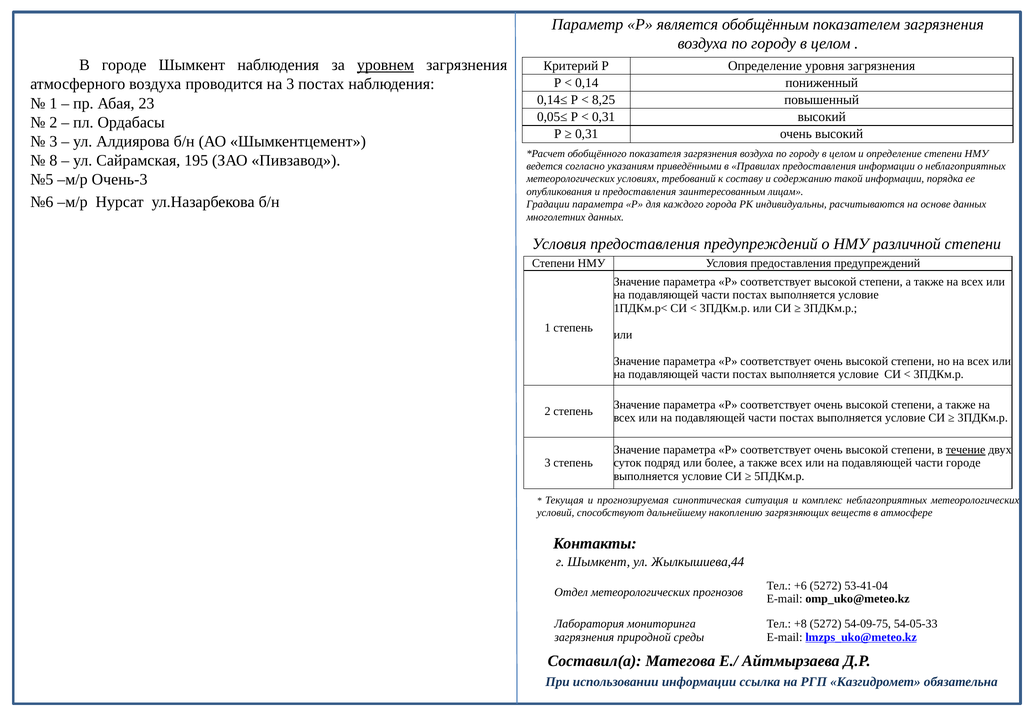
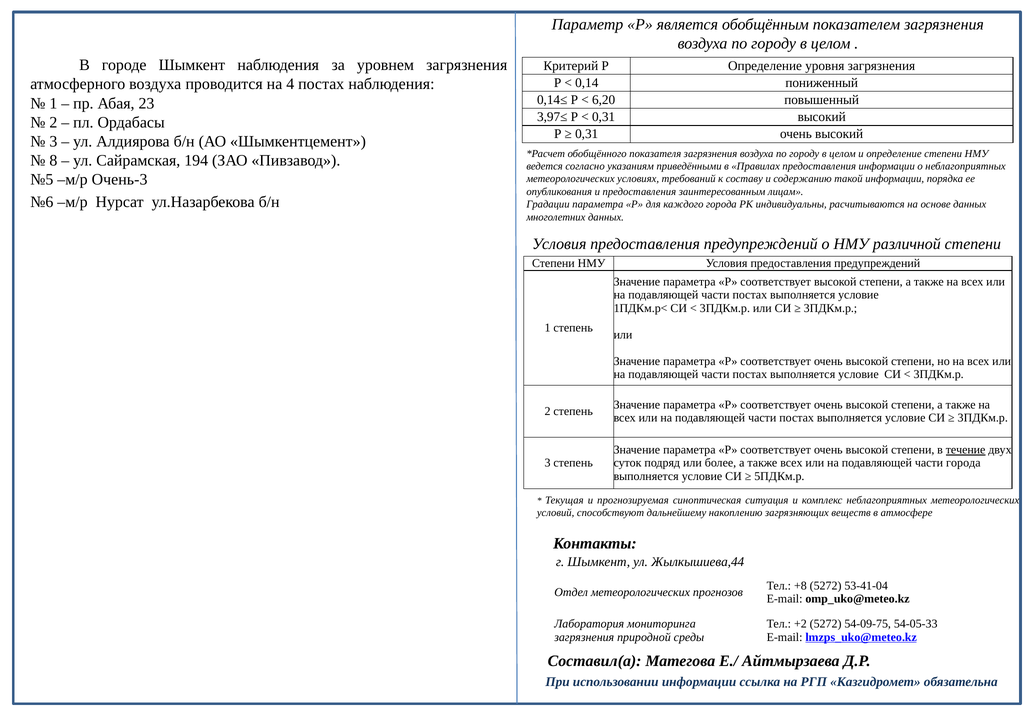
уровнем underline: present -> none (385, 65)
на 3: 3 -> 4 (290, 84)
8,25: 8,25 -> 6,20 (604, 100)
0,05≤: 0,05≤ -> 3,97≤ (552, 117)
195: 195 -> 194 (196, 161)
части городе: городе -> города (963, 463)
+6: +6 -> +8 (800, 585)
+8: +8 -> +2 (800, 624)
